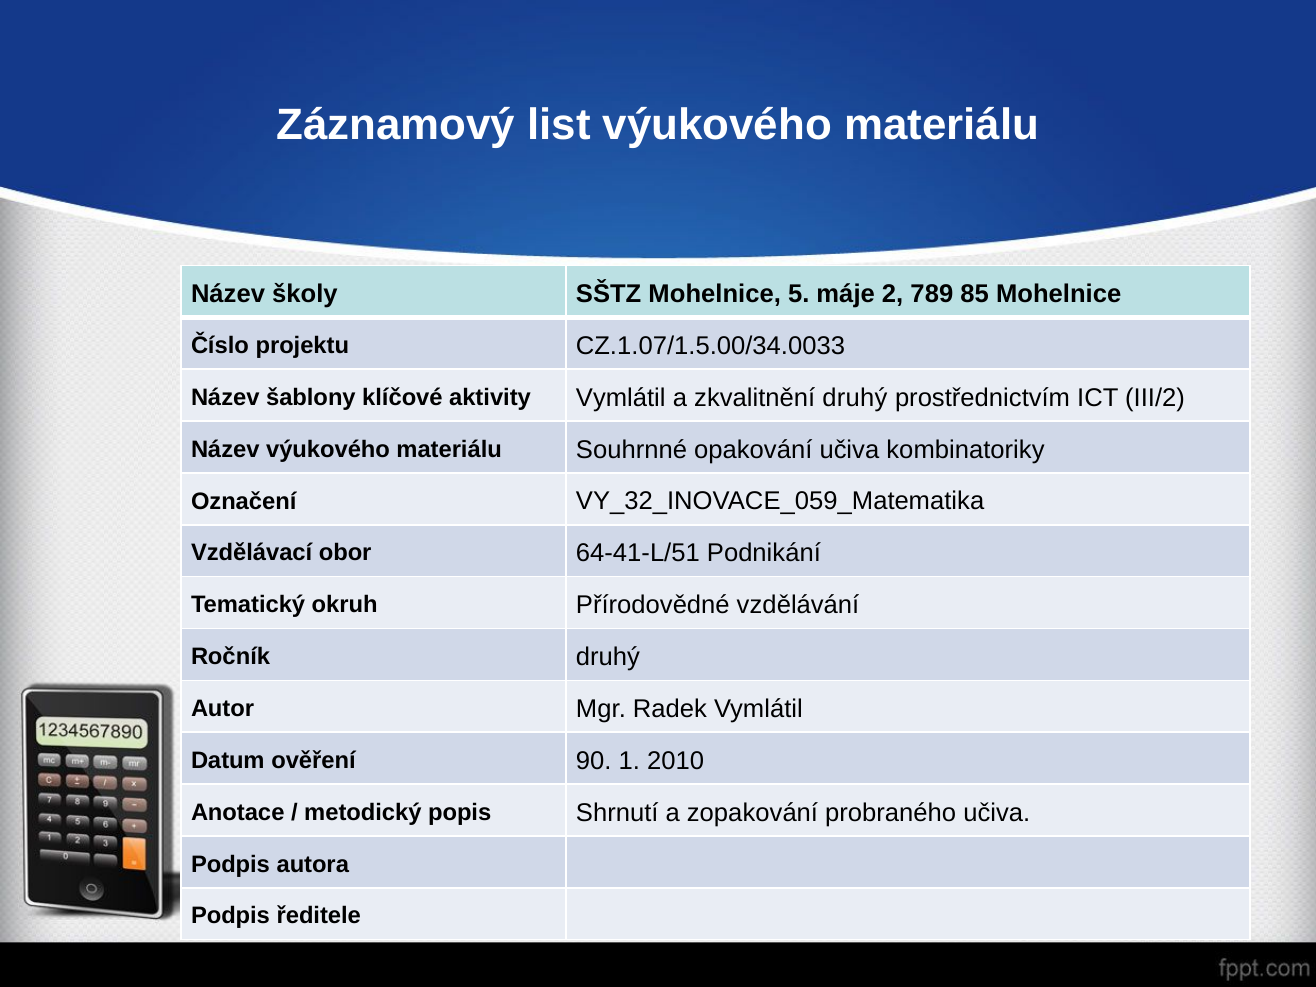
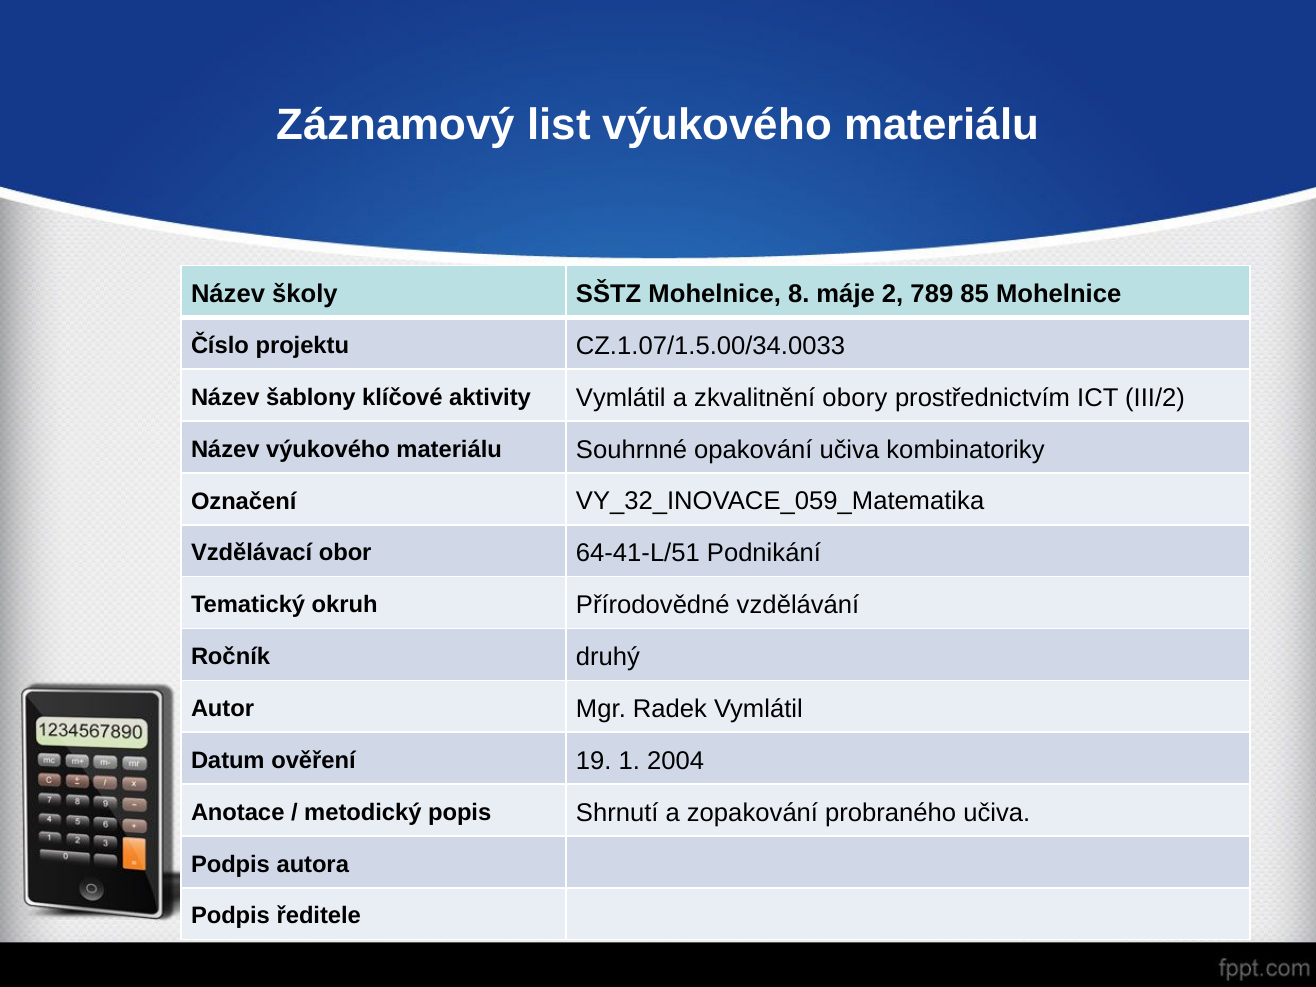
5: 5 -> 8 (799, 294)
zkvalitnění druhý: druhý -> obory (855, 398)
90: 90 -> 19 (594, 761)
2010: 2010 -> 2004 (676, 761)
